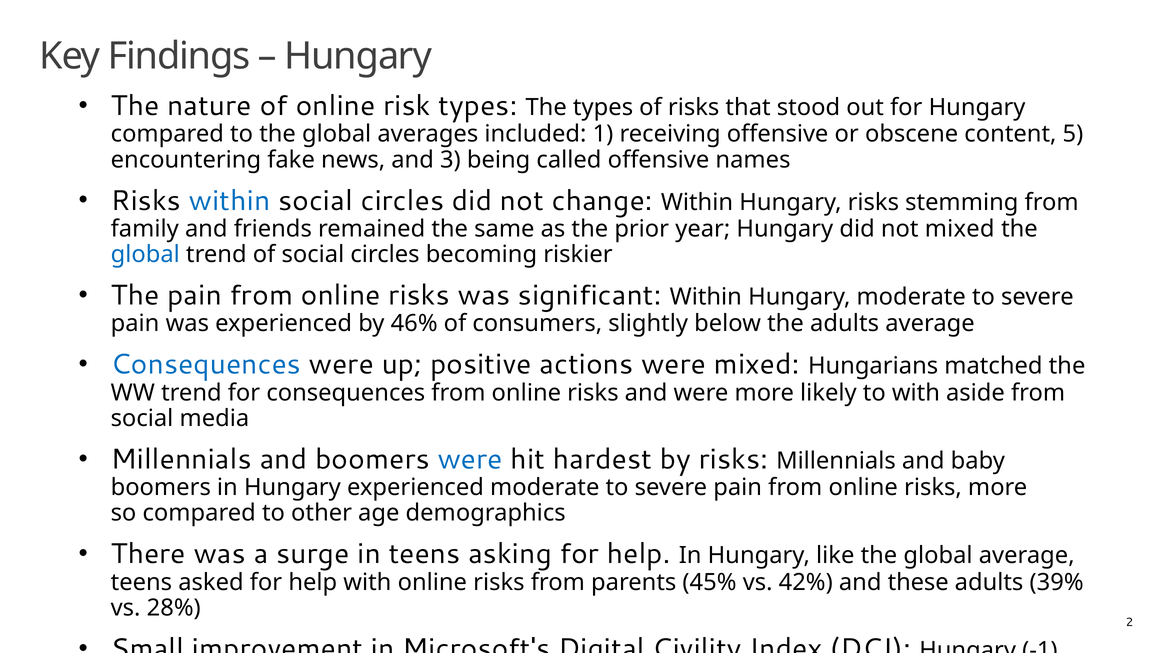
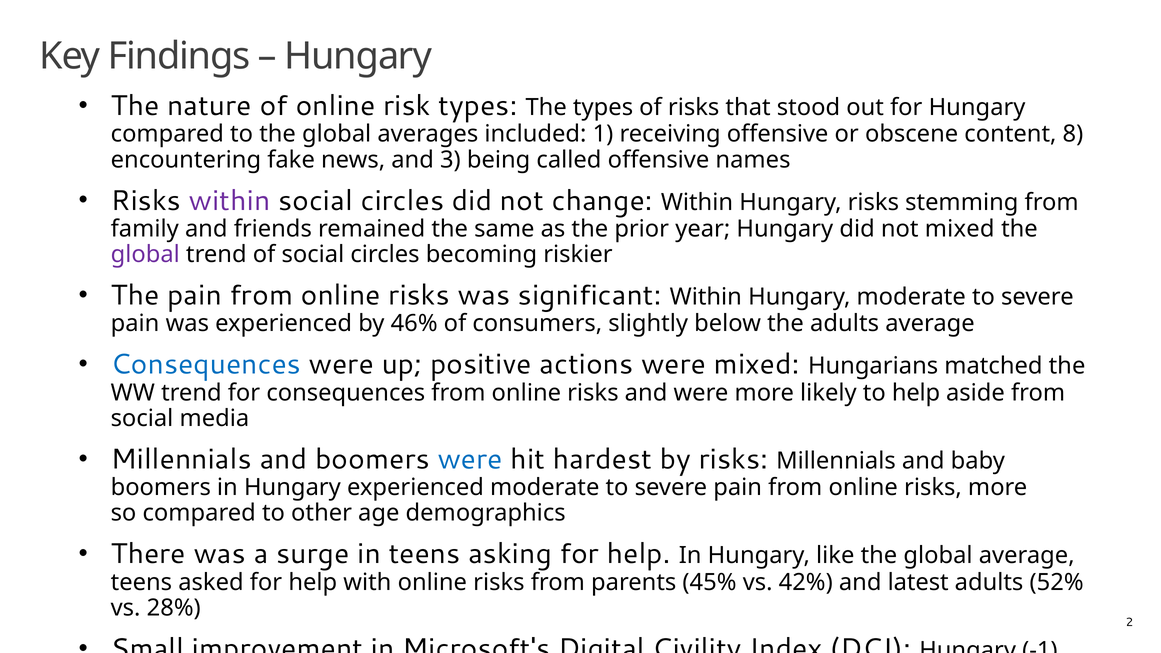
5: 5 -> 8 (1073, 134)
within colour: blue -> purple (230, 201)
global colour: blue -> purple (145, 254)
to with: with -> help (916, 393)
these: these -> latest (918, 582)
39%: 39% -> 52% (1057, 582)
